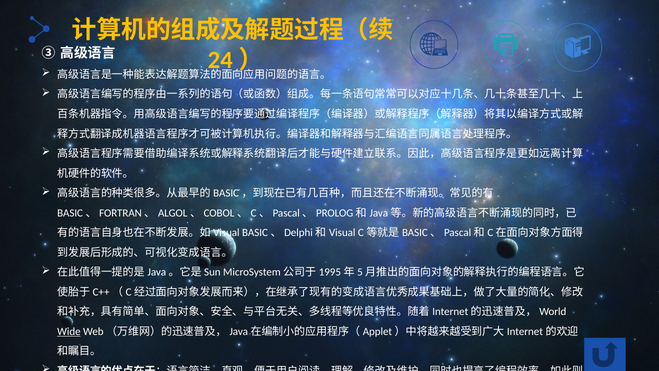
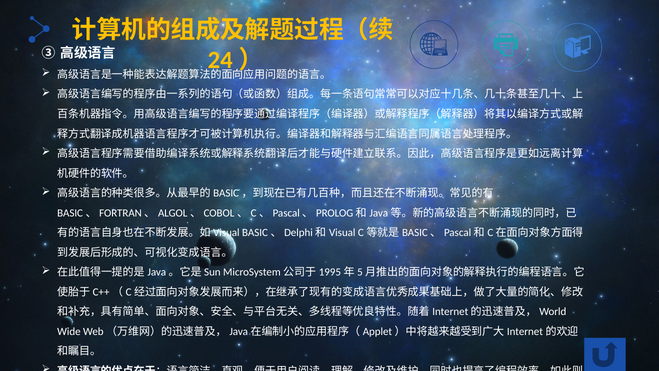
Wide underline: present -> none (69, 331)
